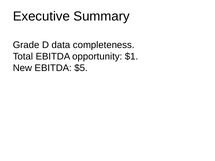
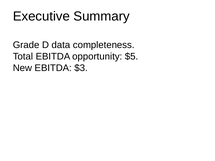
$1: $1 -> $5 (132, 57)
$5: $5 -> $3 (81, 68)
